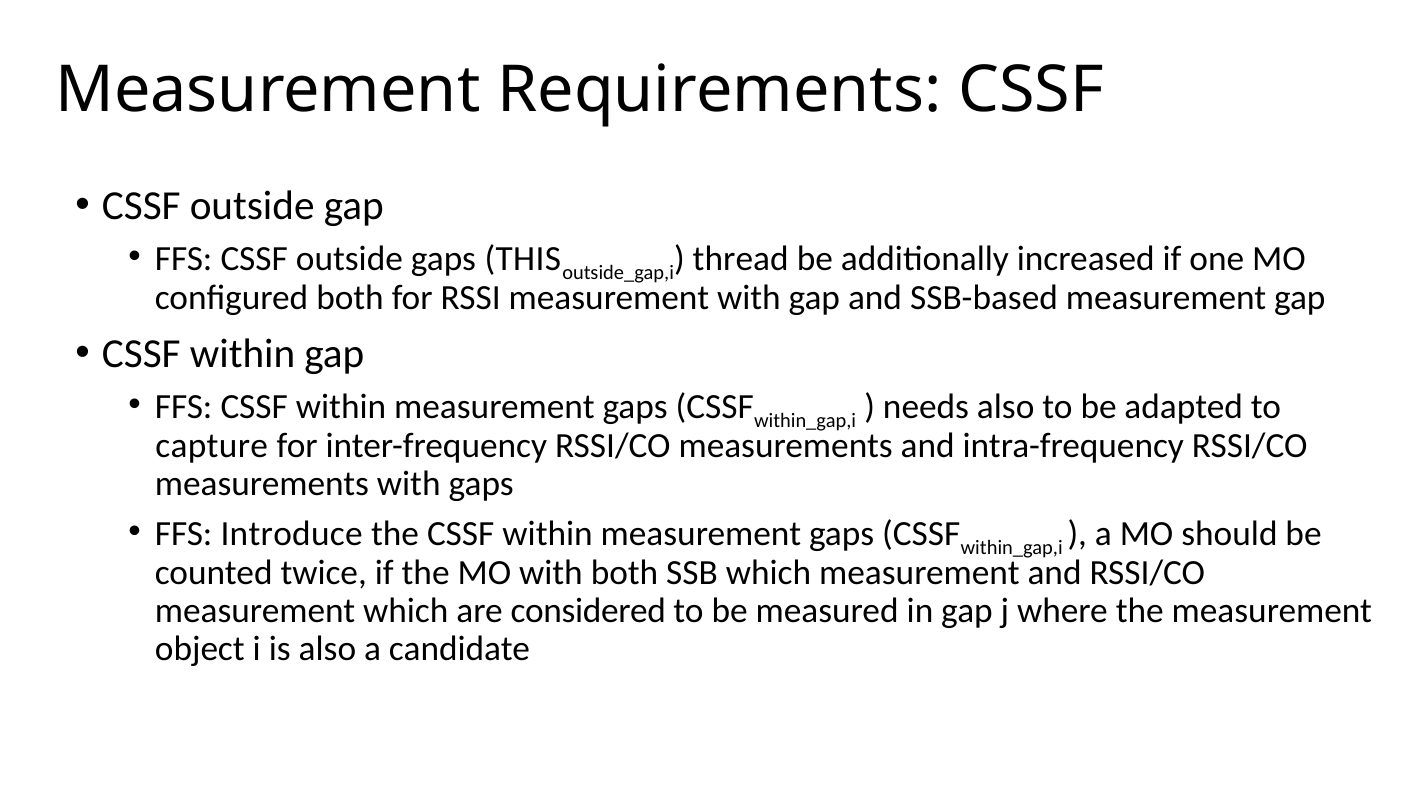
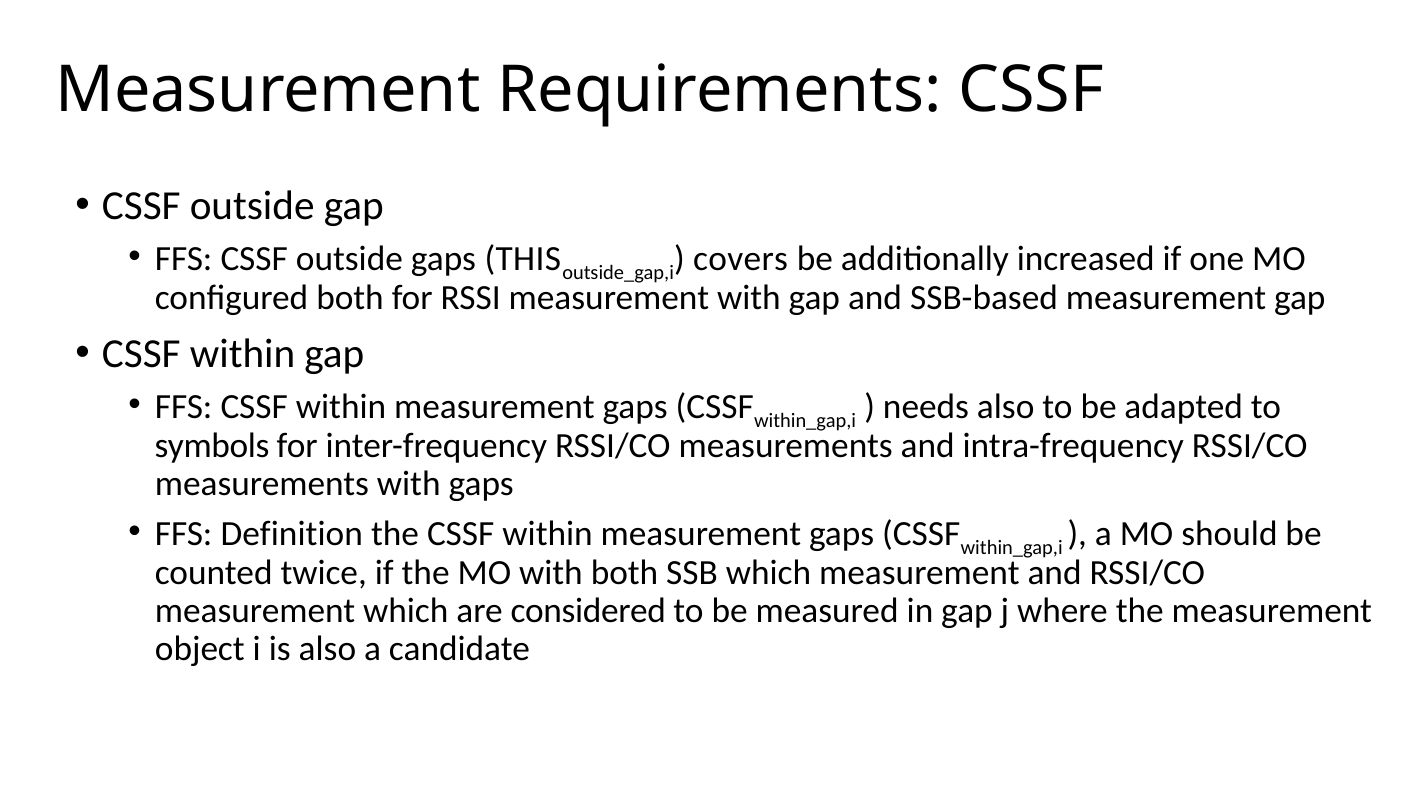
thread: thread -> covers (741, 259)
capture: capture -> symbols (212, 446)
Introduce: Introduce -> Definition (292, 534)
